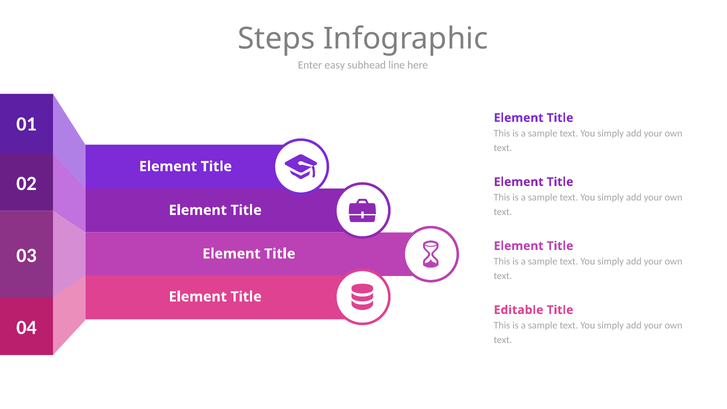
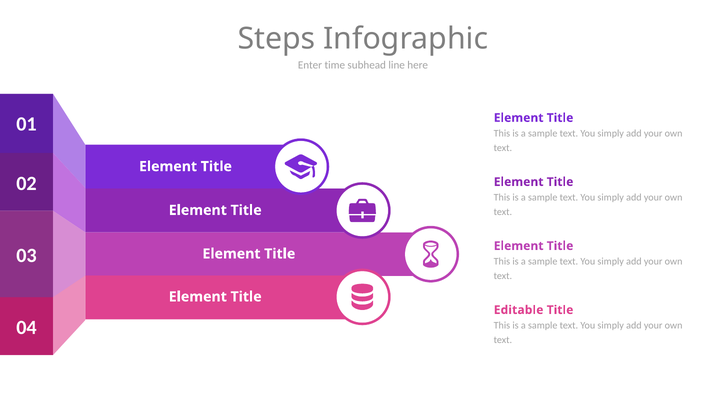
easy: easy -> time (335, 65)
